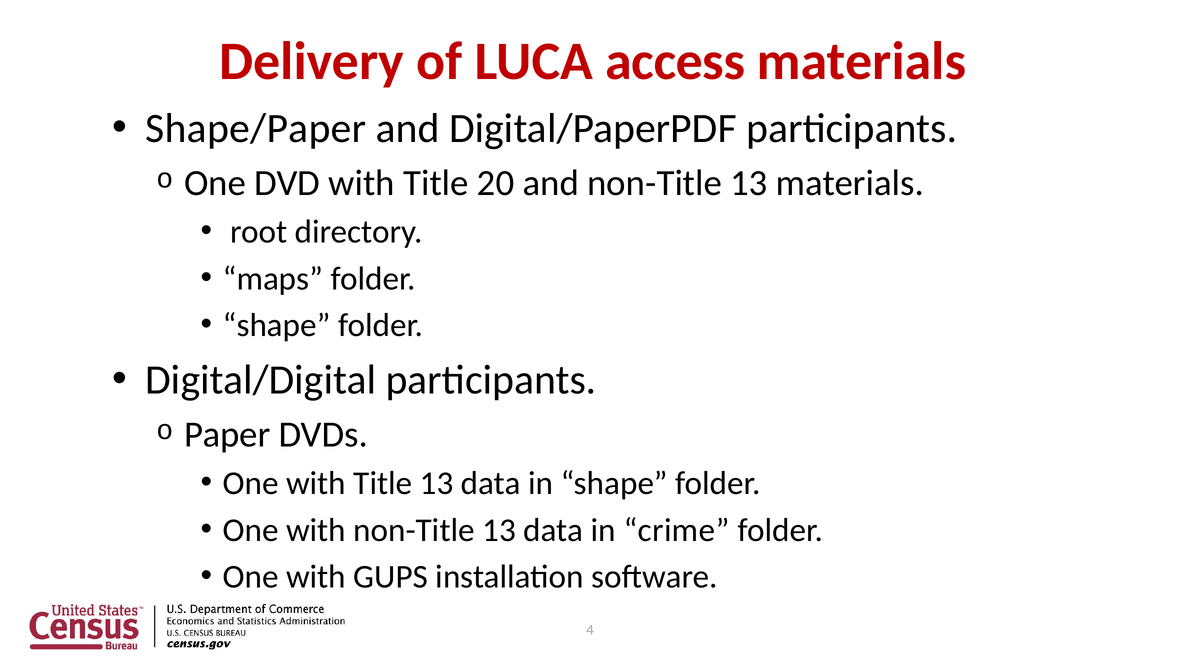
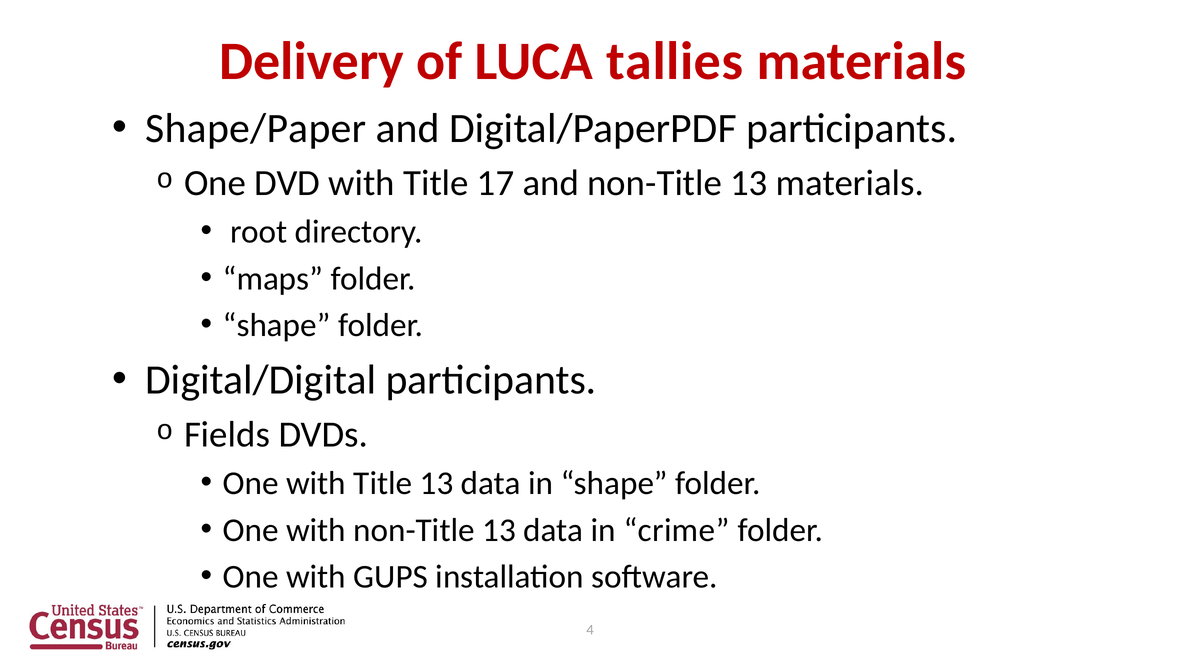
access: access -> tallies (675, 61)
20: 20 -> 17 (496, 183)
Paper: Paper -> Fields (227, 434)
